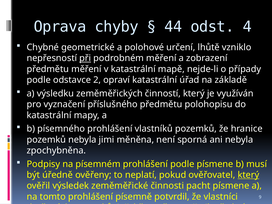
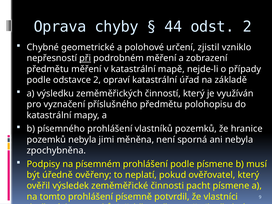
odst 4: 4 -> 2 (247, 27)
určení lhůtě: lhůtě -> zjistil (209, 47)
který underline: present -> none (248, 175)
